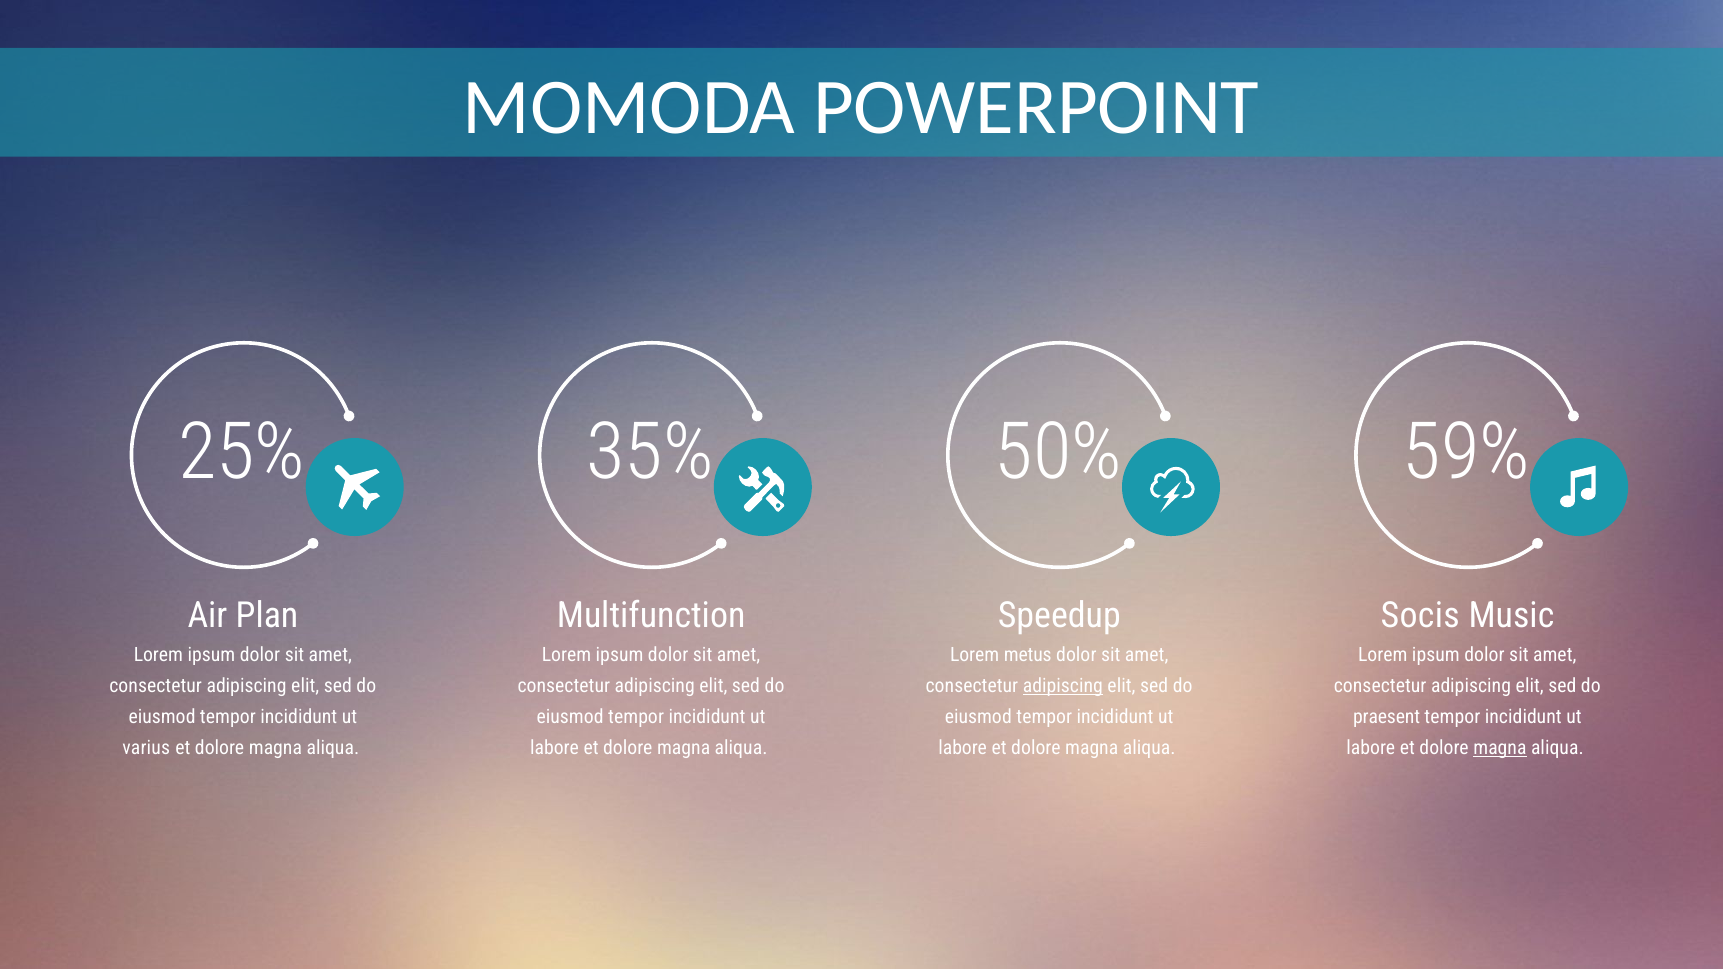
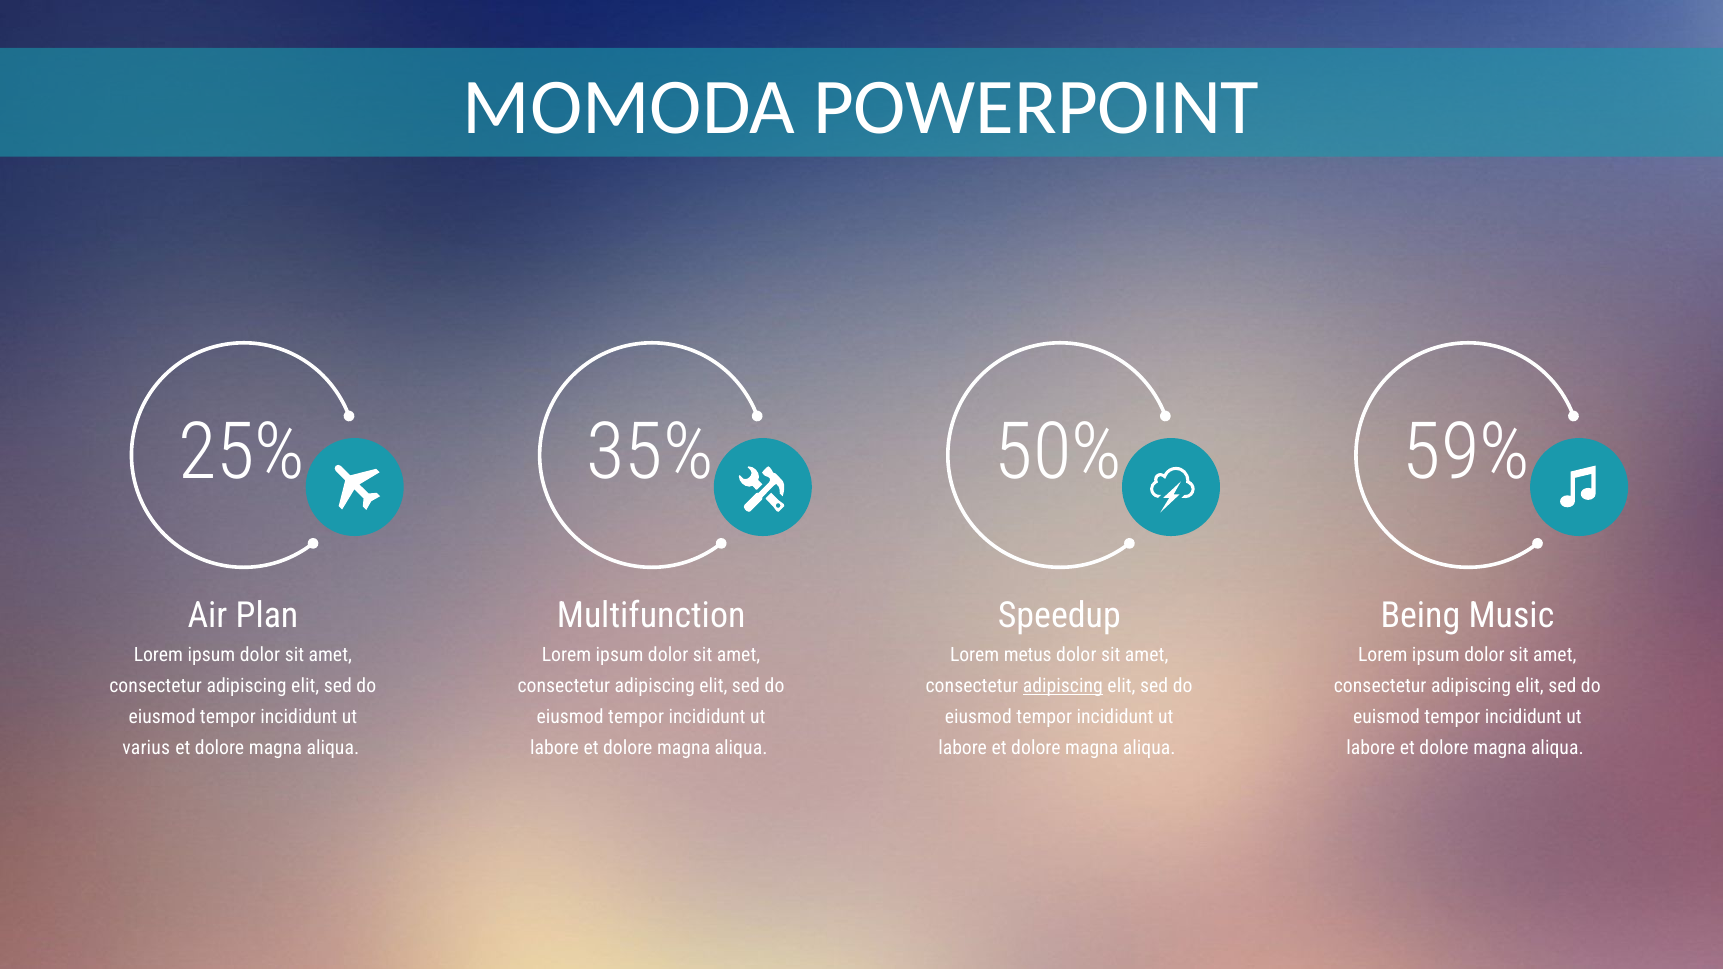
Socis: Socis -> Being (1420, 616)
praesent: praesent -> euismod (1387, 717)
magna underline: present -> none (1500, 748)
